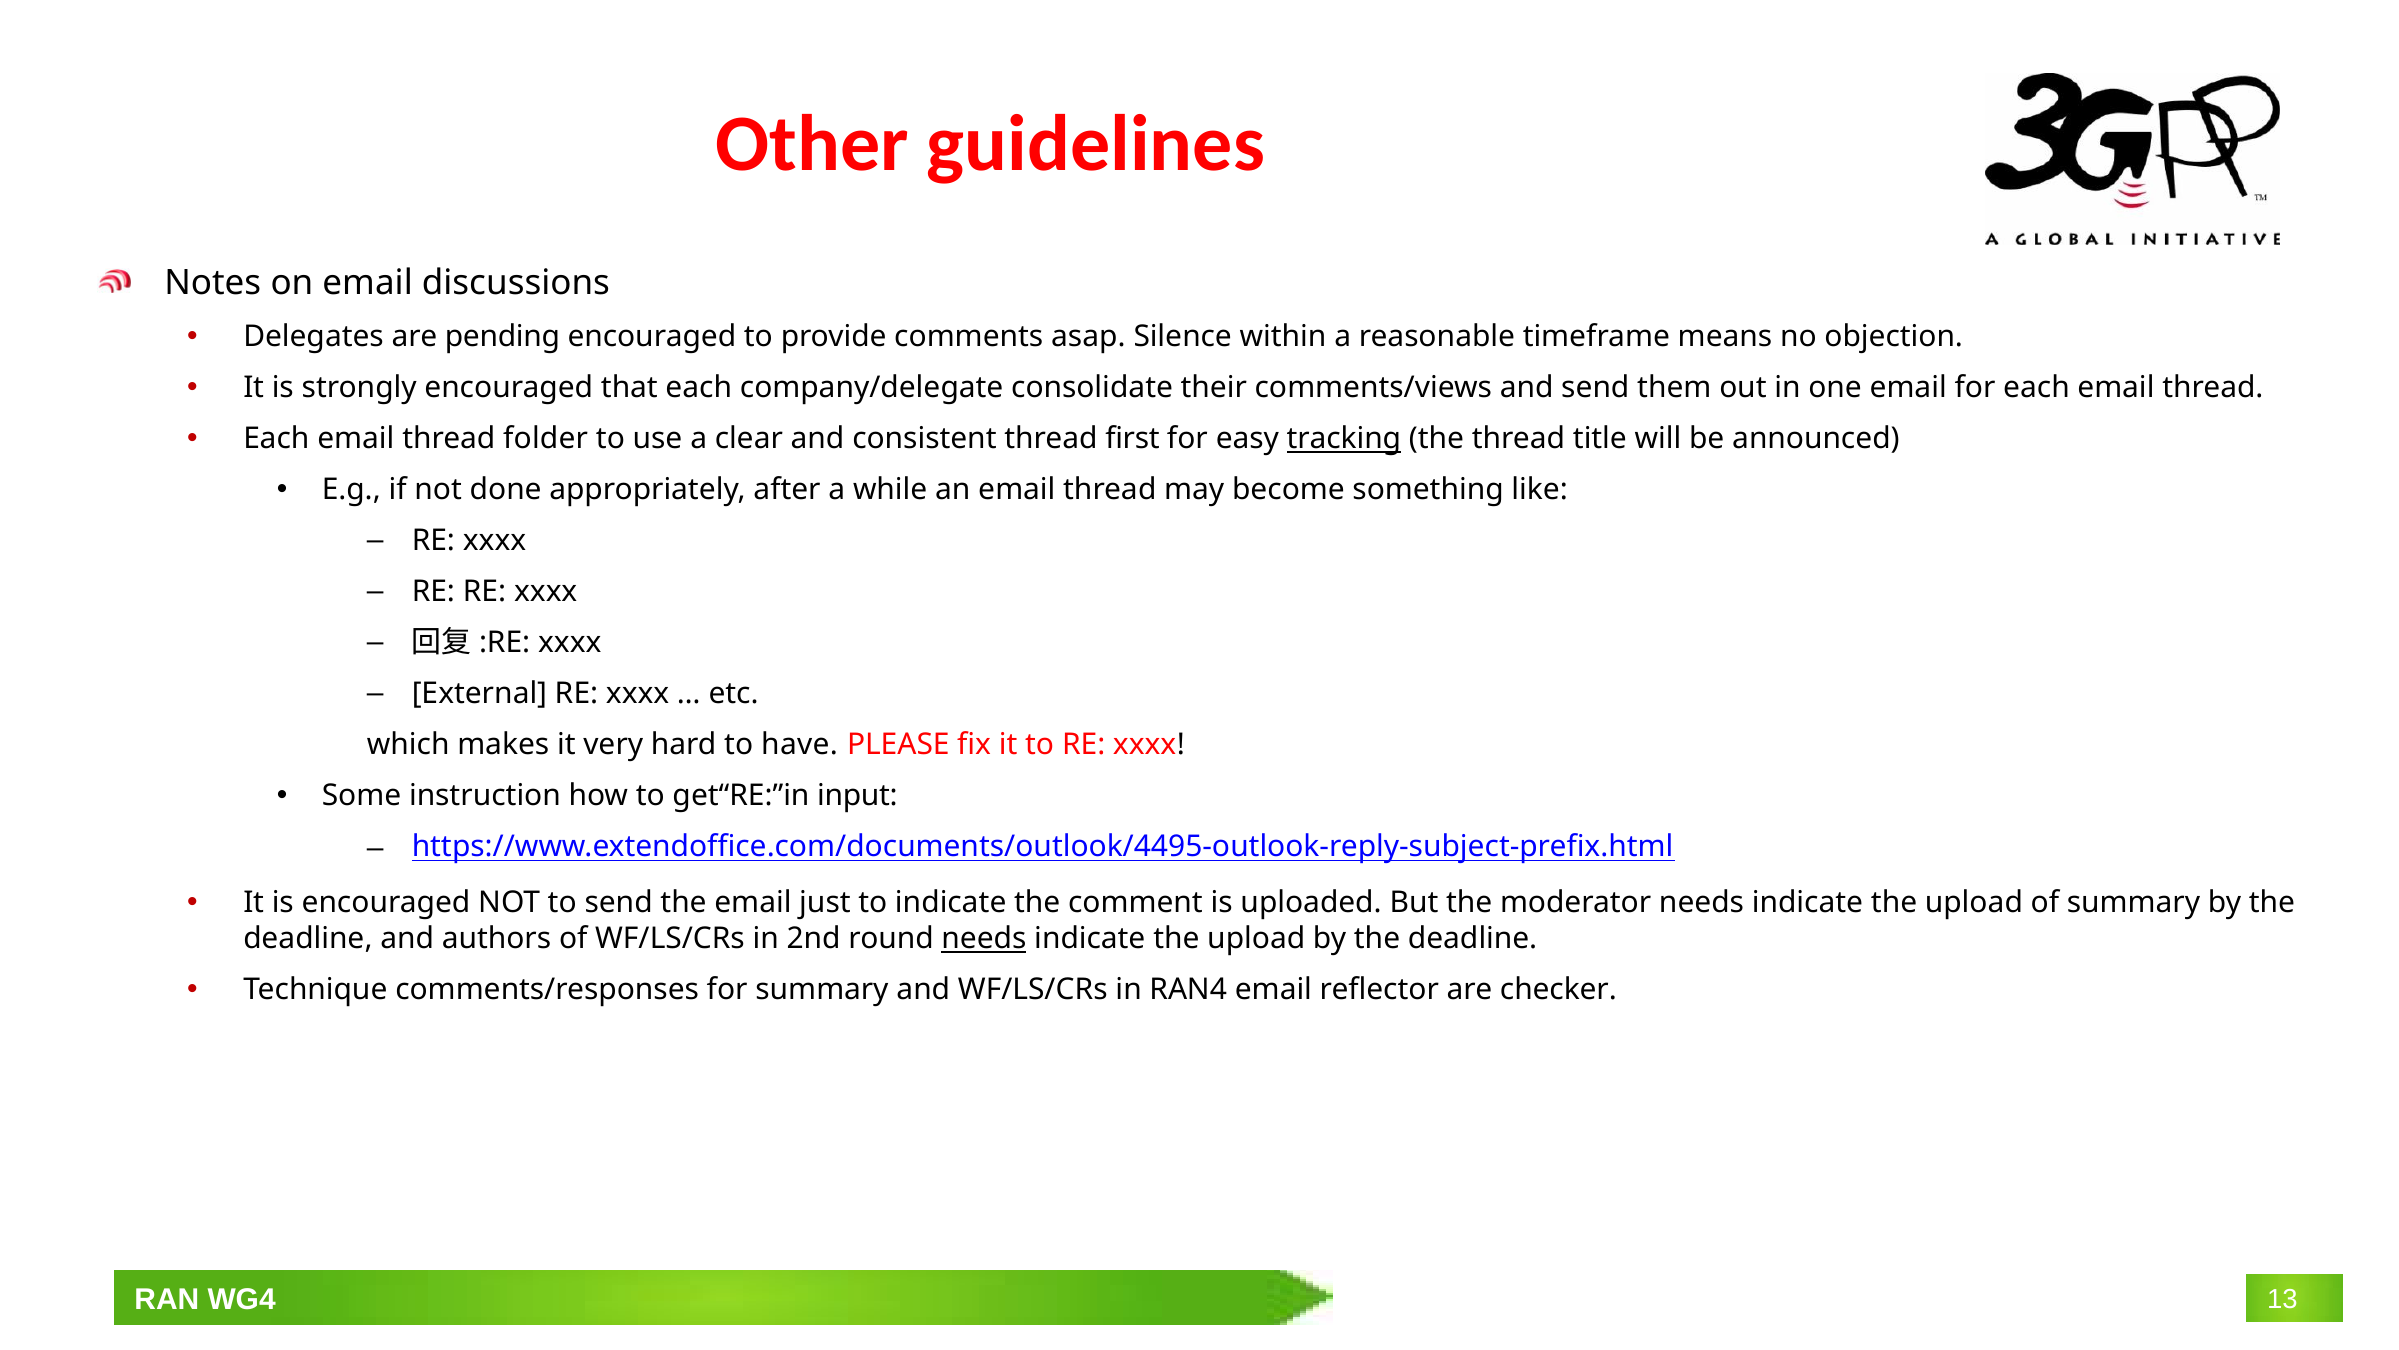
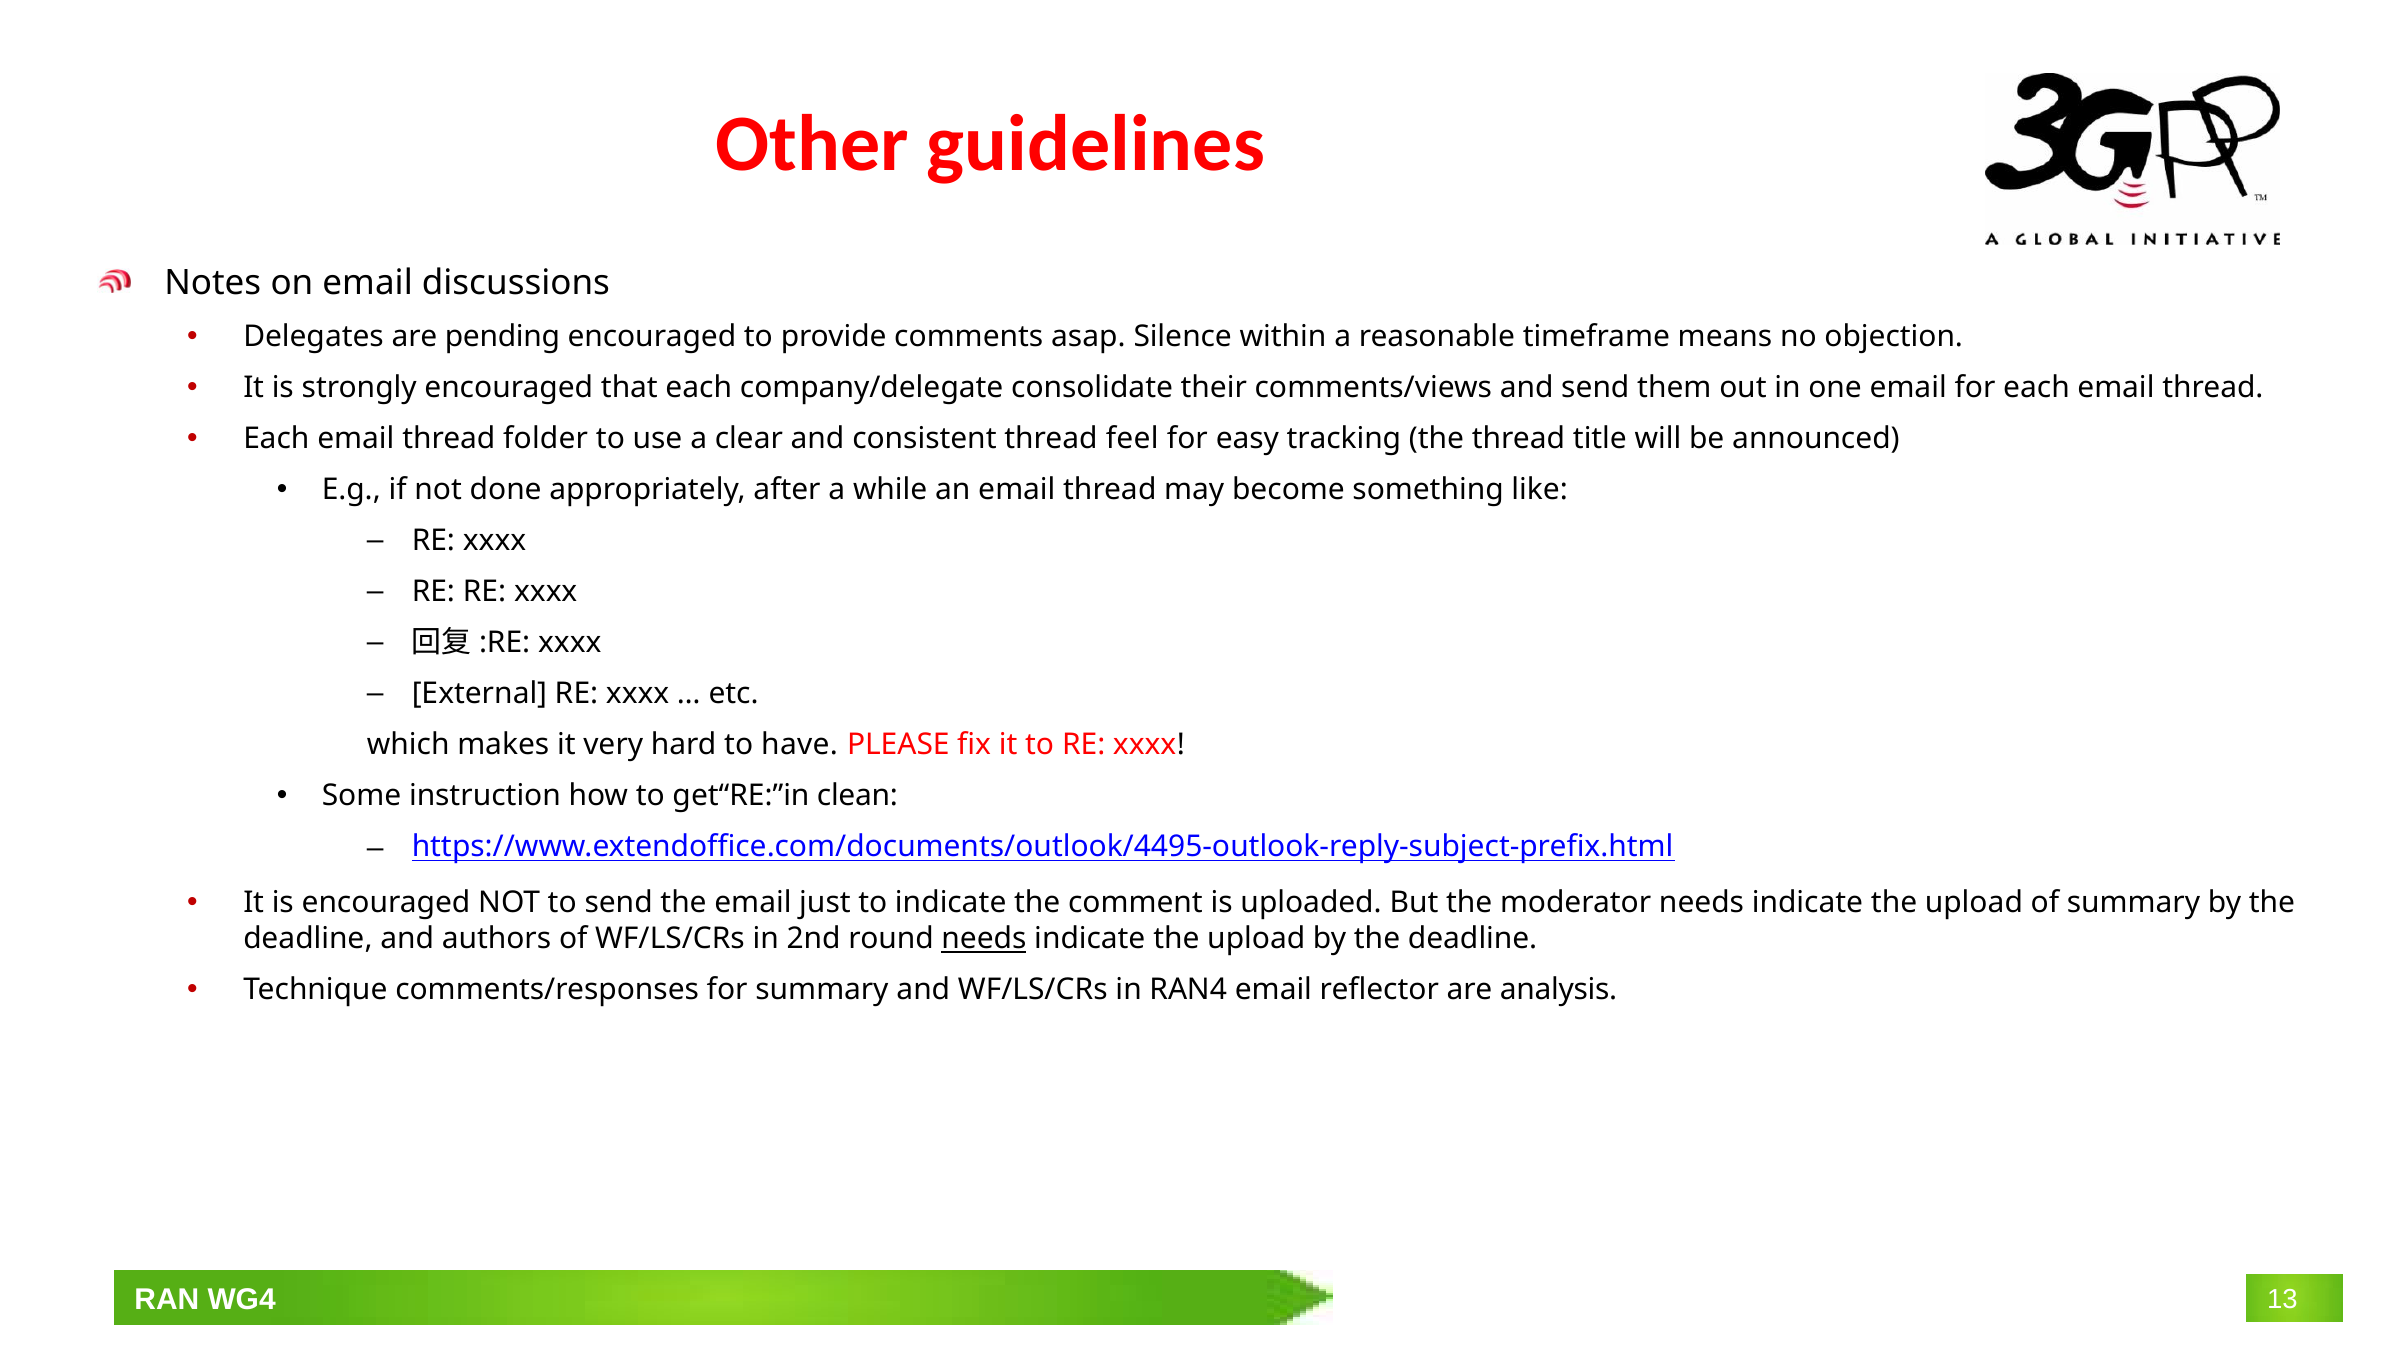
first: first -> feel (1132, 439)
tracking underline: present -> none (1344, 439)
input: input -> clean (857, 796)
checker: checker -> analysis (1558, 989)
